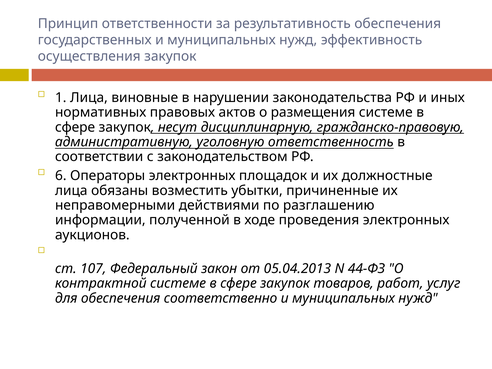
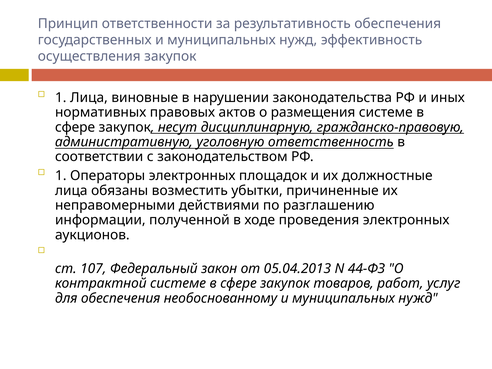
6: 6 -> 1 (61, 176)
соответственно: соответственно -> необоснованному (221, 298)
